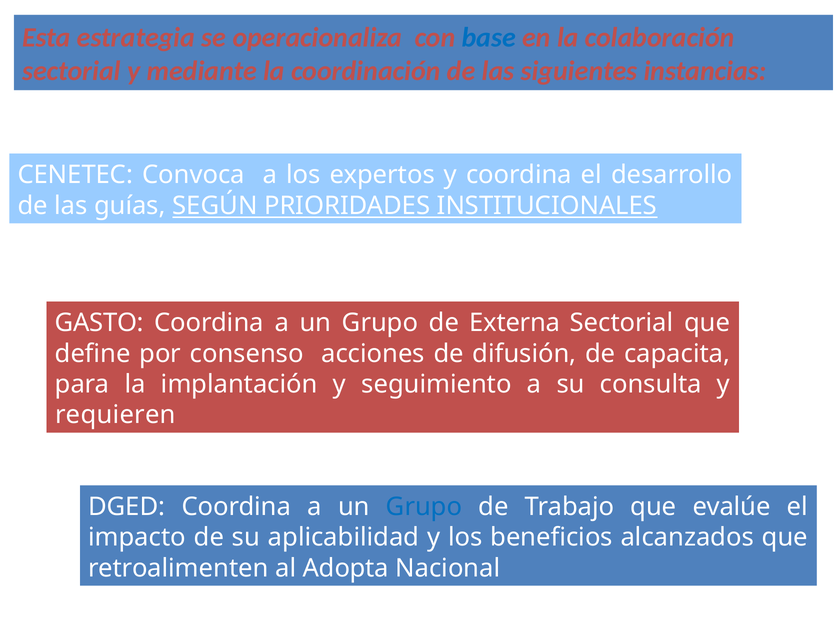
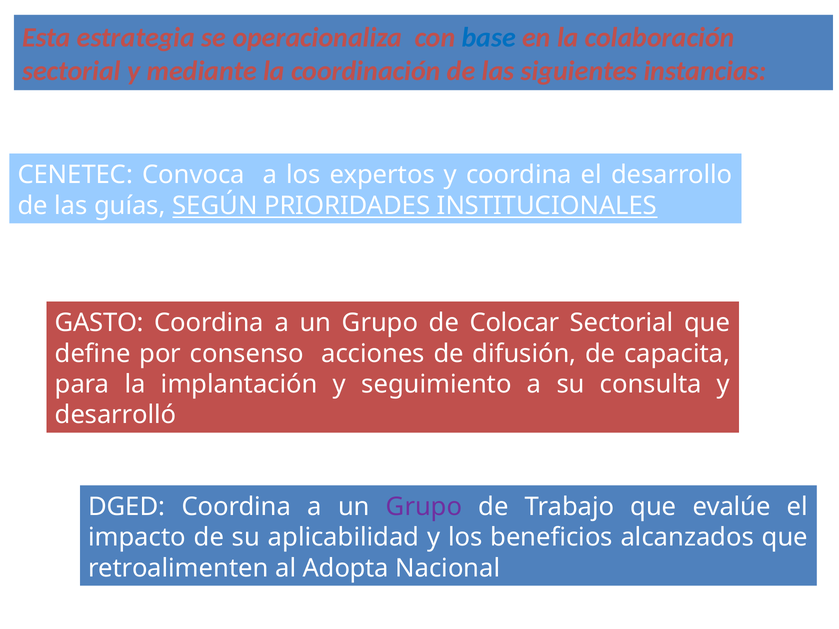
Externa: Externa -> Colocar (515, 323)
requieren: requieren -> desarrolló (116, 415)
Grupo colour: blue -> purple (424, 507)
